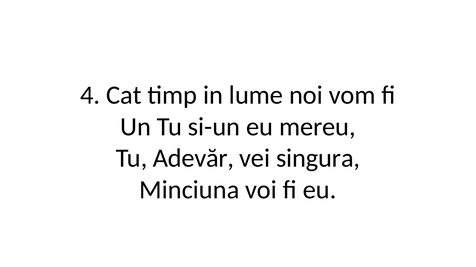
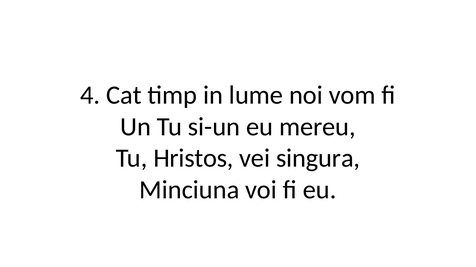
Adevăr: Adevăr -> Hristos (193, 159)
